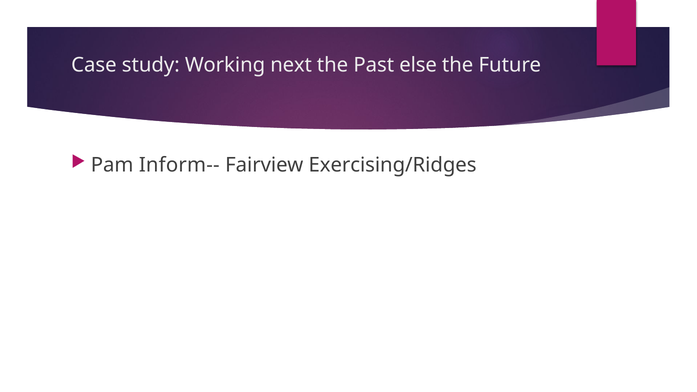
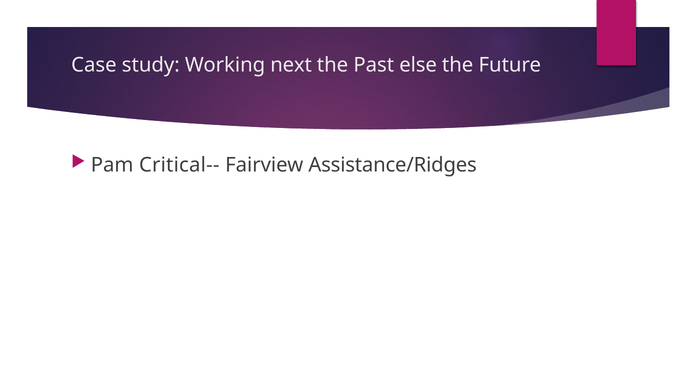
Inform--: Inform-- -> Critical-- (179, 165)
Exercising/Ridges: Exercising/Ridges -> Assistance/Ridges (393, 165)
